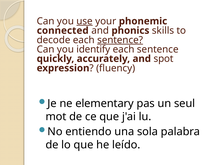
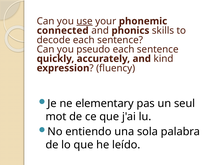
sentence underline: present -> none (120, 40)
identify: identify -> pseudo (93, 49)
spot: spot -> kind (164, 59)
